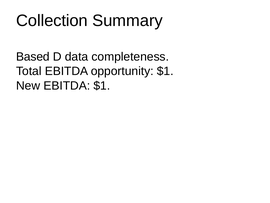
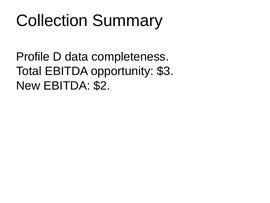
Based: Based -> Profile (33, 57)
opportunity $1: $1 -> $3 (165, 71)
EBITDA $1: $1 -> $2 (102, 85)
